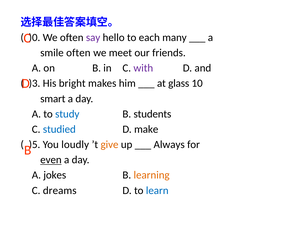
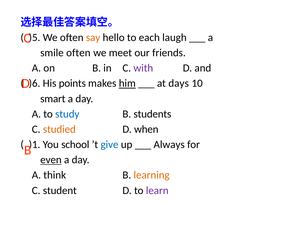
)0: )0 -> )5 (35, 37)
say colour: purple -> orange (93, 37)
many: many -> laugh (174, 37)
)3: )3 -> )6 (35, 83)
bright: bright -> points (72, 83)
him underline: none -> present (127, 83)
glass: glass -> days (179, 83)
studied colour: blue -> orange (59, 129)
make: make -> when (146, 129)
)5: )5 -> )1 (35, 144)
loudly: loudly -> school (75, 144)
give colour: orange -> blue (110, 144)
jokes: jokes -> think (55, 175)
dreams: dreams -> student (60, 190)
learn colour: blue -> purple (157, 190)
